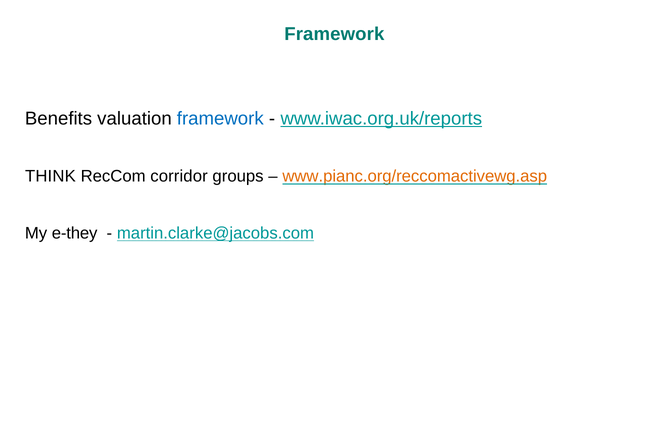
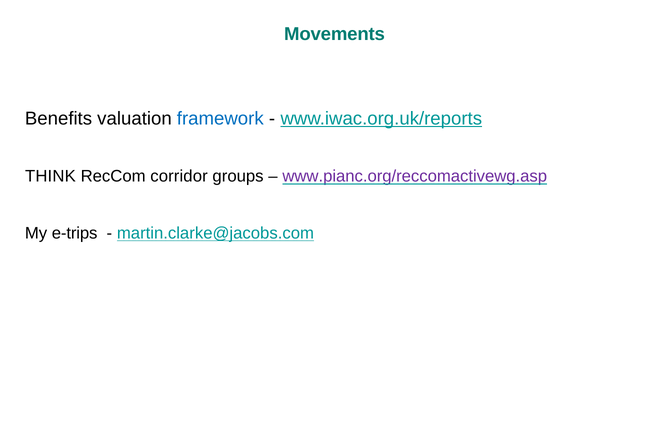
Framework: Framework -> Movements (334, 34)
www.pianc.org/reccomactivewg.asp colour: orange -> purple (415, 176)
e-they: e-they -> e-trips (75, 233)
